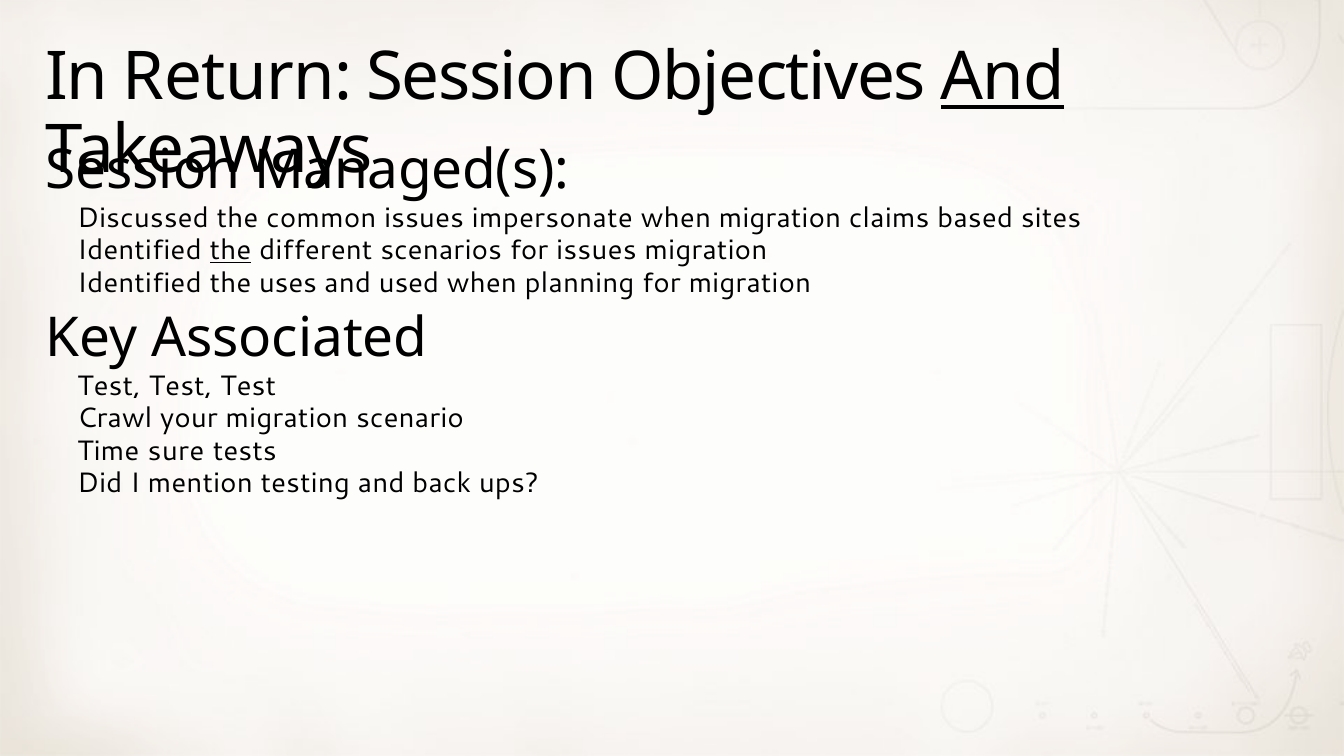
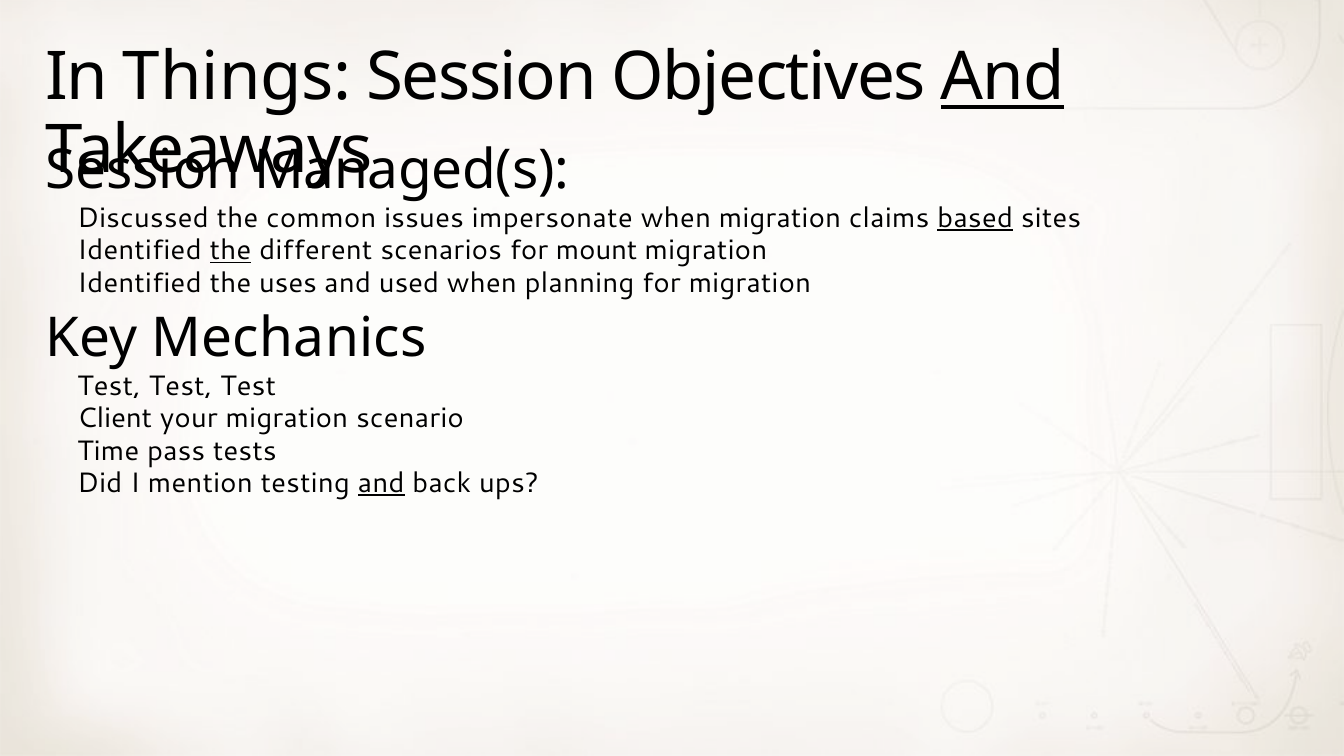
Return: Return -> Things (237, 78)
based underline: none -> present (975, 218)
for issues: issues -> mount (597, 251)
Associated: Associated -> Mechanics (289, 338)
Crawl: Crawl -> Client (115, 418)
sure: sure -> pass (176, 451)
and underline: none -> present (381, 483)
